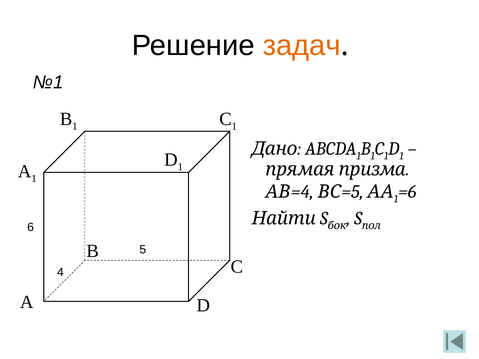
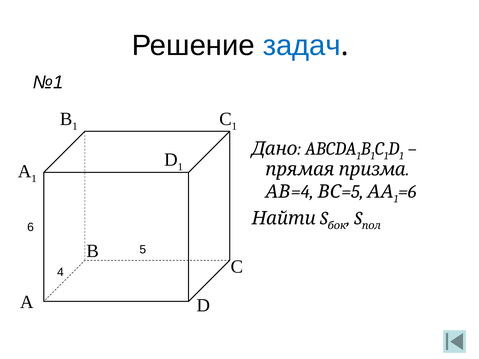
задач colour: orange -> blue (302, 46)
